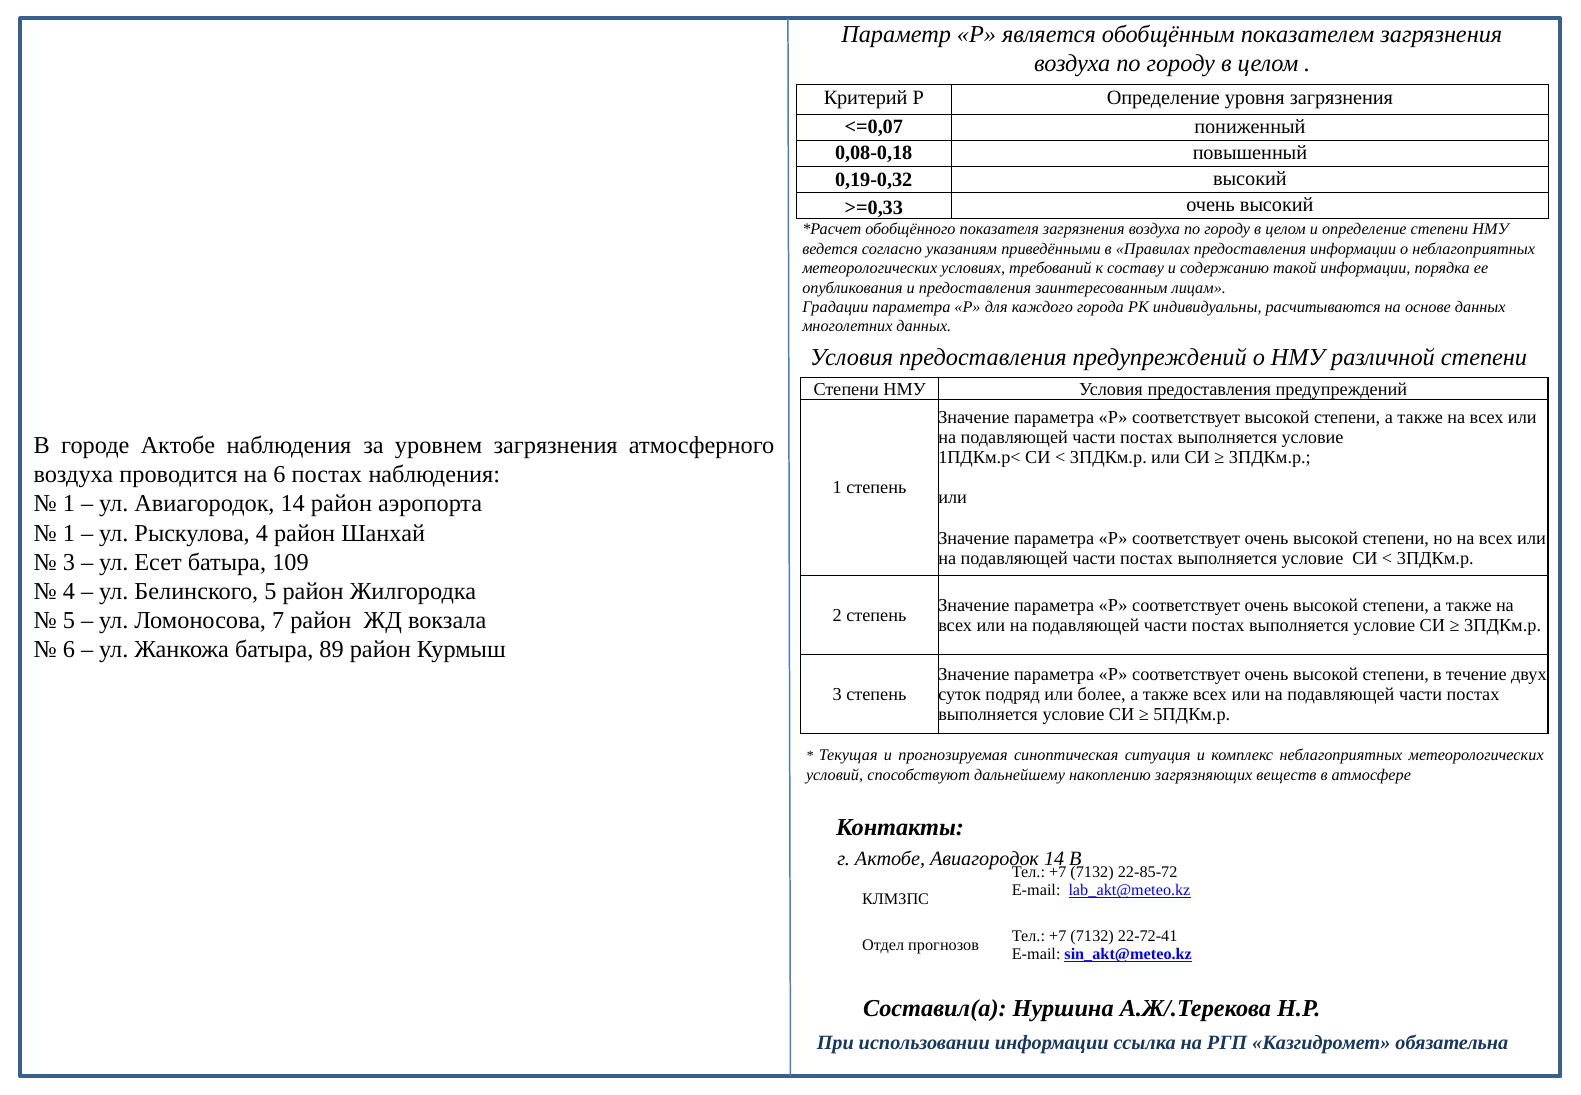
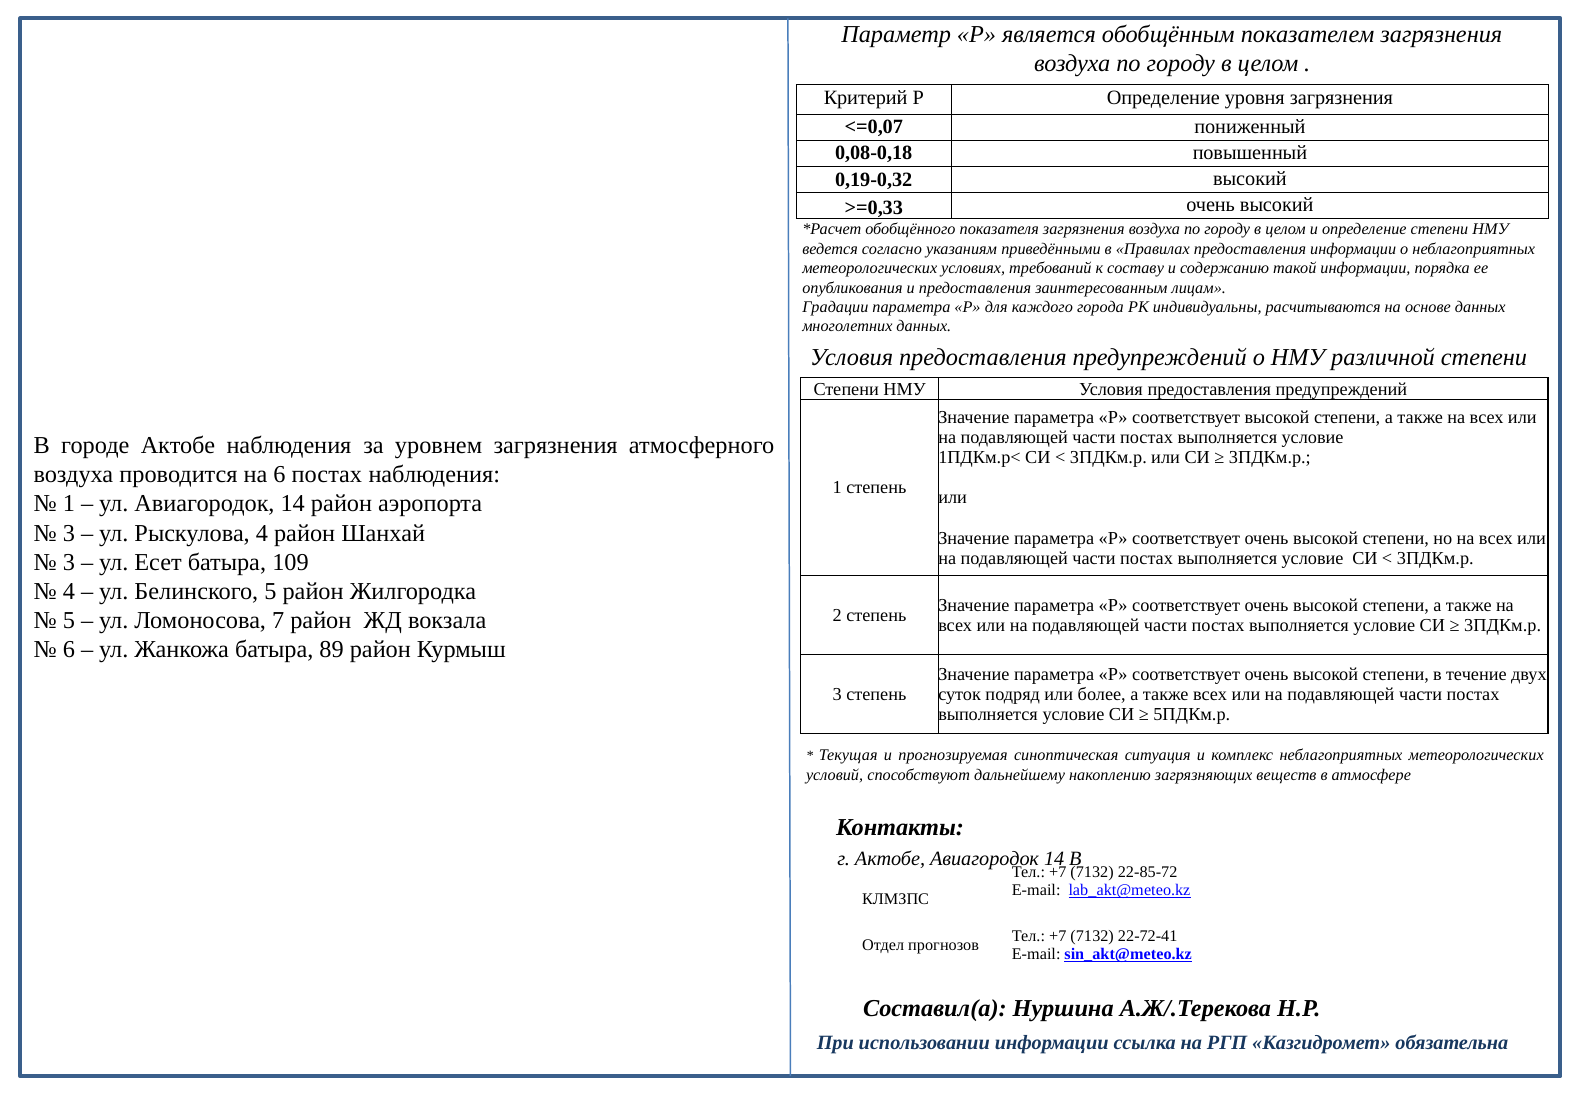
1: 1 -> 3 (69, 533)
